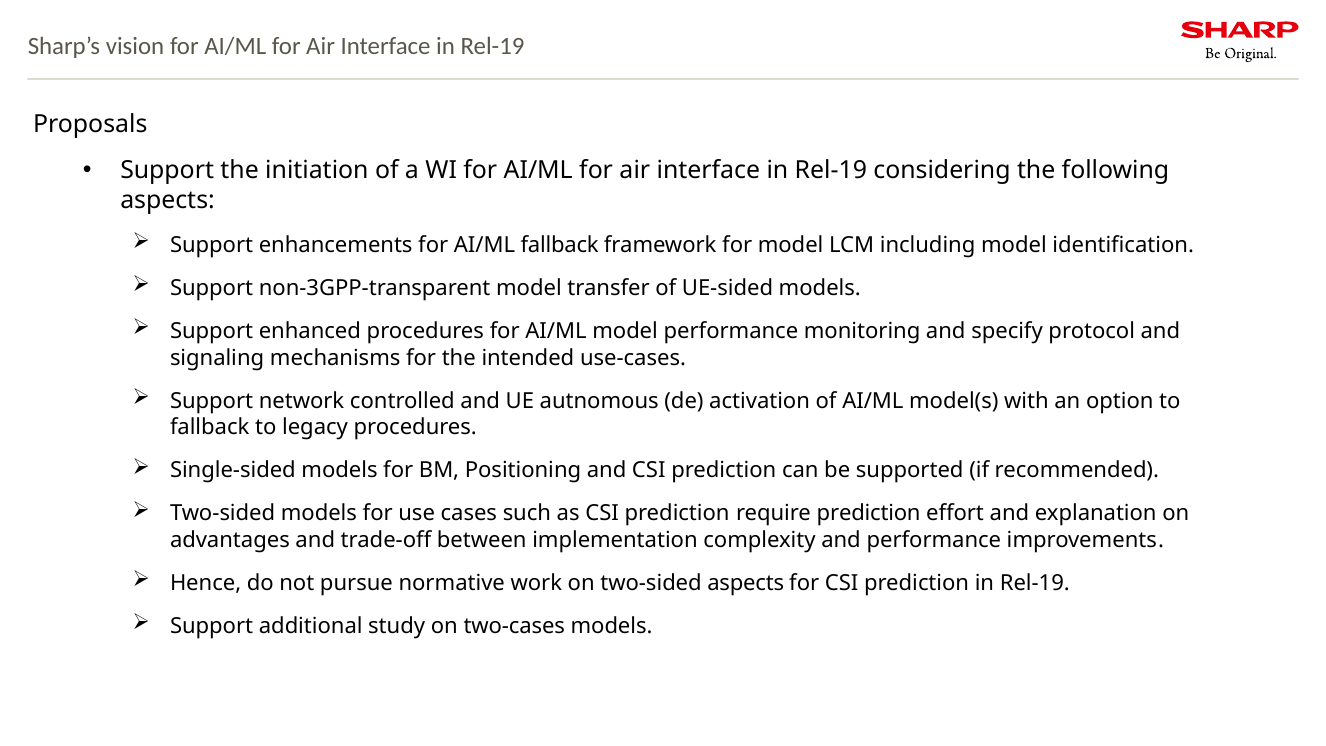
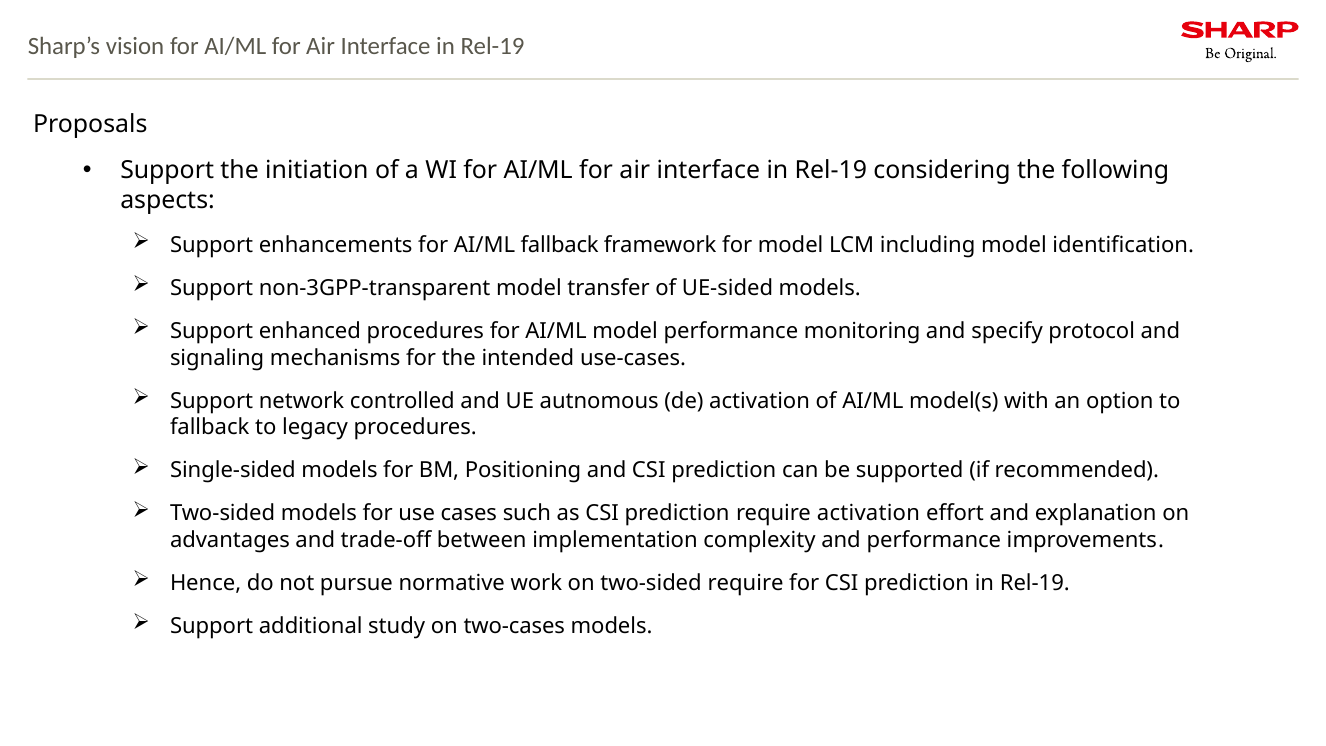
require prediction: prediction -> activation (868, 513)
two-sided aspects: aspects -> require (746, 583)
